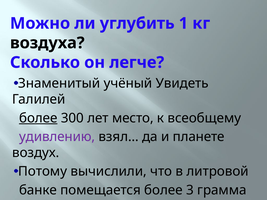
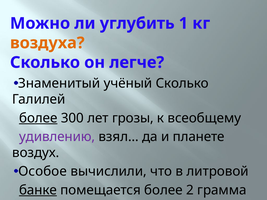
воздуха colour: black -> orange (47, 43)
учёный Увидеть: Увидеть -> Сколько (182, 83)
место: место -> грозы (133, 118)
Потому: Потому -> Особое (43, 172)
банке underline: none -> present (38, 190)
3: 3 -> 2 (190, 190)
